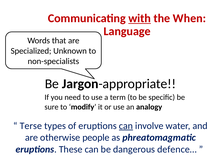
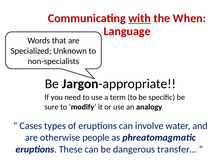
Terse: Terse -> Cases (31, 126)
can underline: present -> none (126, 126)
defence…: defence… -> transfer… (177, 149)
